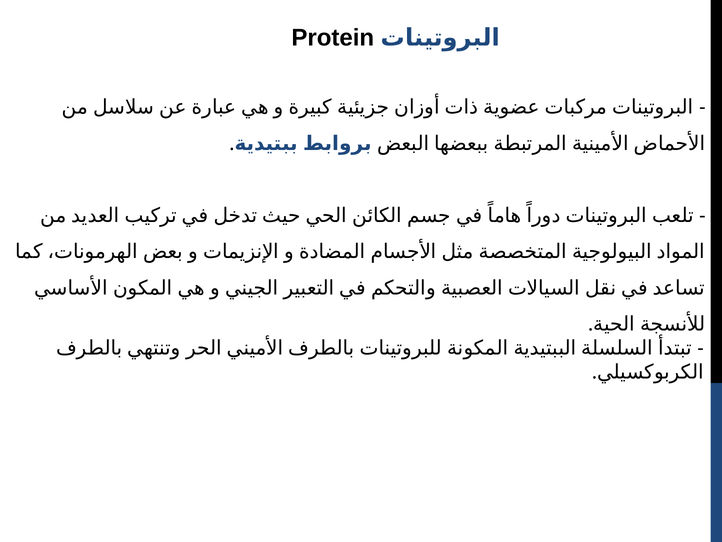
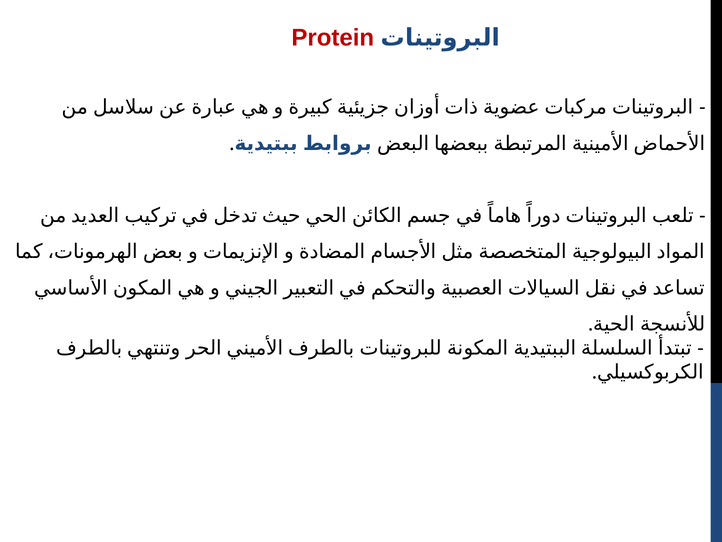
Protein colour: black -> red (333, 38)
